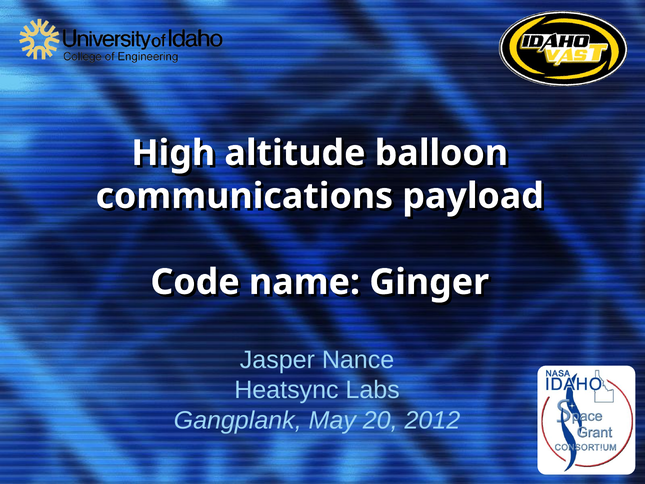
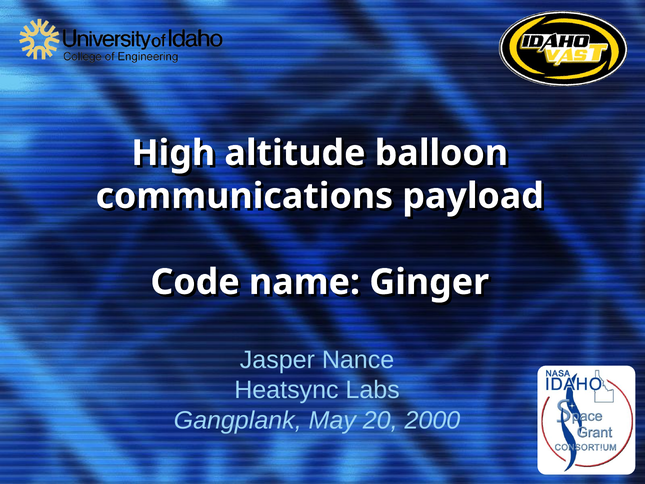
2012: 2012 -> 2000 (432, 420)
